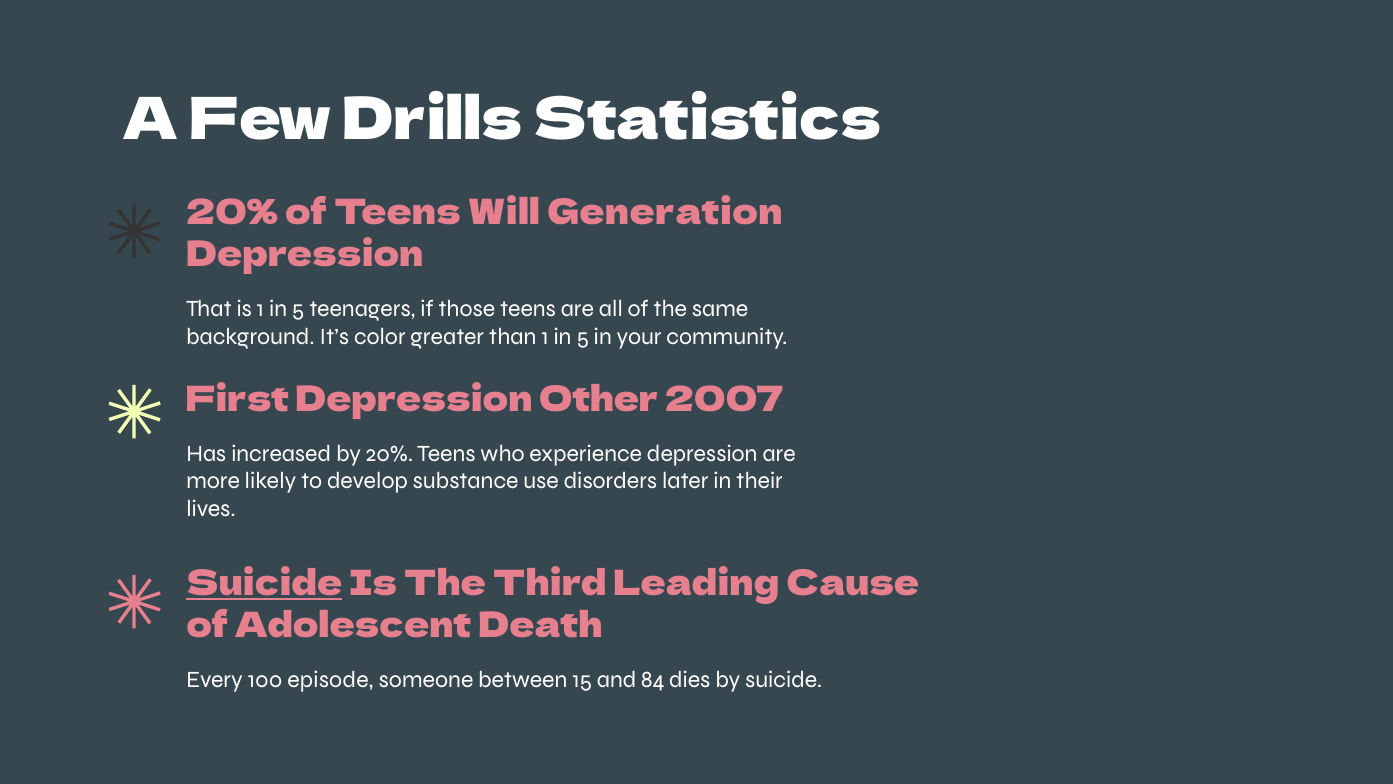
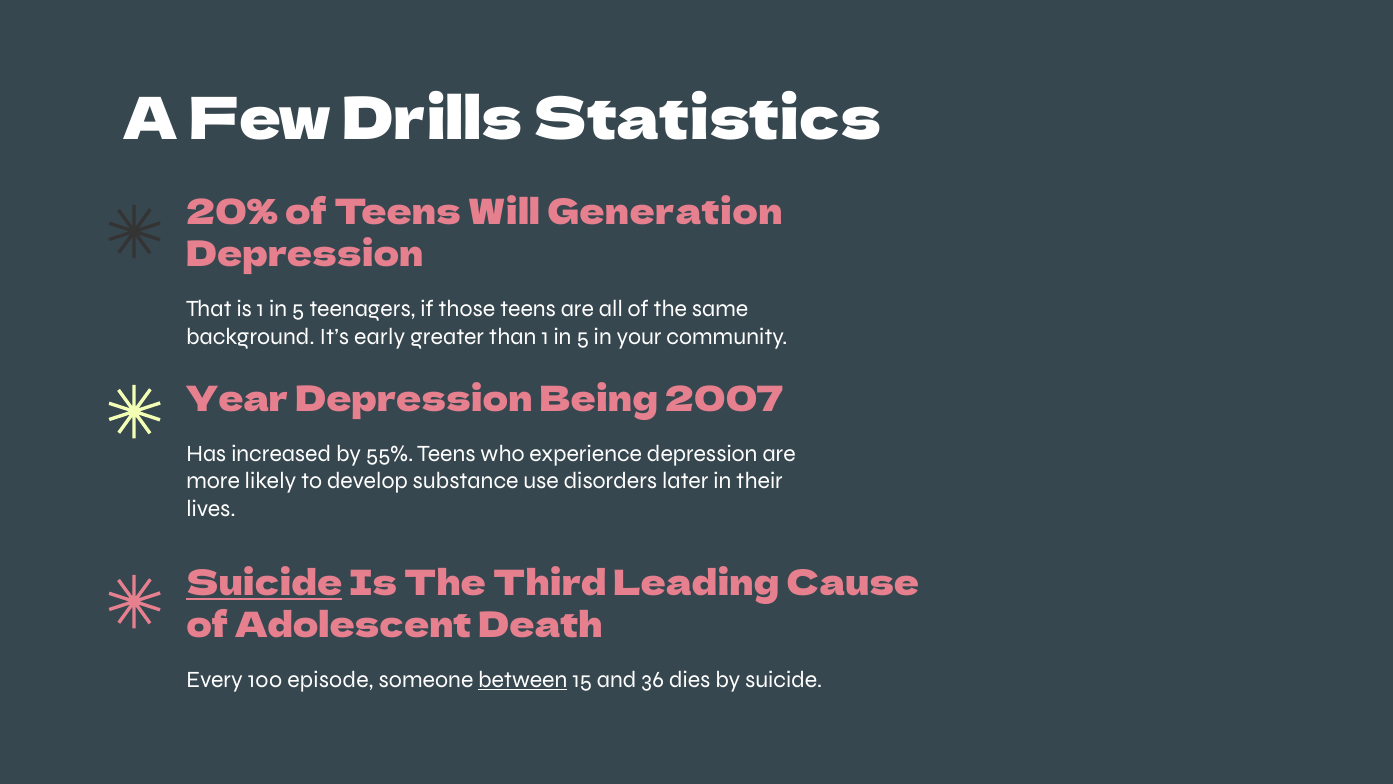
color: color -> early (380, 336)
First: First -> Year (237, 399)
Other: Other -> Being (599, 399)
by 20%: 20% -> 55% (390, 453)
between underline: none -> present (523, 679)
84: 84 -> 36 (653, 679)
